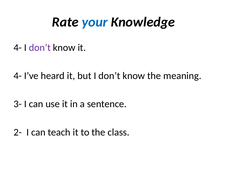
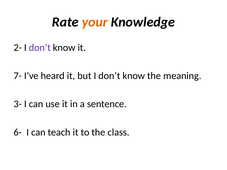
your colour: blue -> orange (95, 22)
4-: 4- -> 2- (18, 48)
4-: 4- -> 7- (18, 76)
2-: 2- -> 6- (18, 132)
